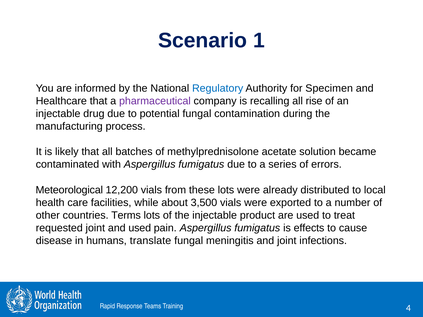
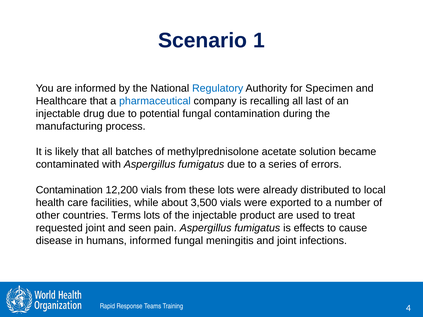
pharmaceutical colour: purple -> blue (155, 101)
rise: rise -> last (314, 101)
Meteorological: Meteorological -> Contamination (69, 190)
and used: used -> seen (140, 228)
humans translate: translate -> informed (151, 241)
